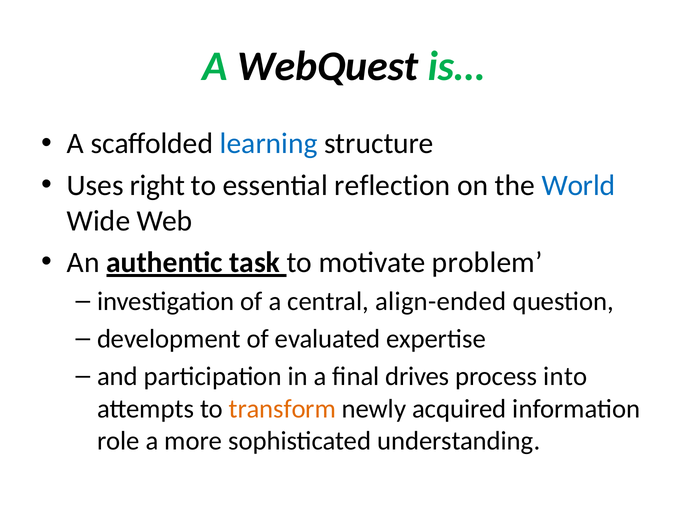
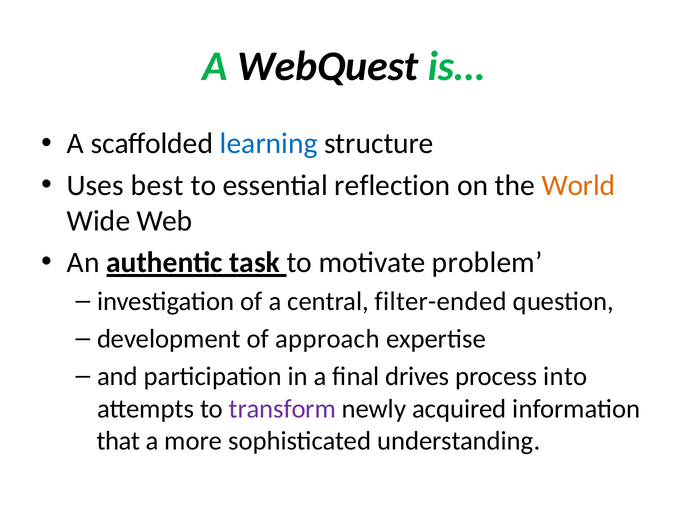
right: right -> best (157, 185)
World colour: blue -> orange (578, 185)
align-ended: align-ended -> filter-ended (441, 301)
evaluated: evaluated -> approach (327, 339)
transform colour: orange -> purple (282, 408)
role: role -> that (118, 440)
